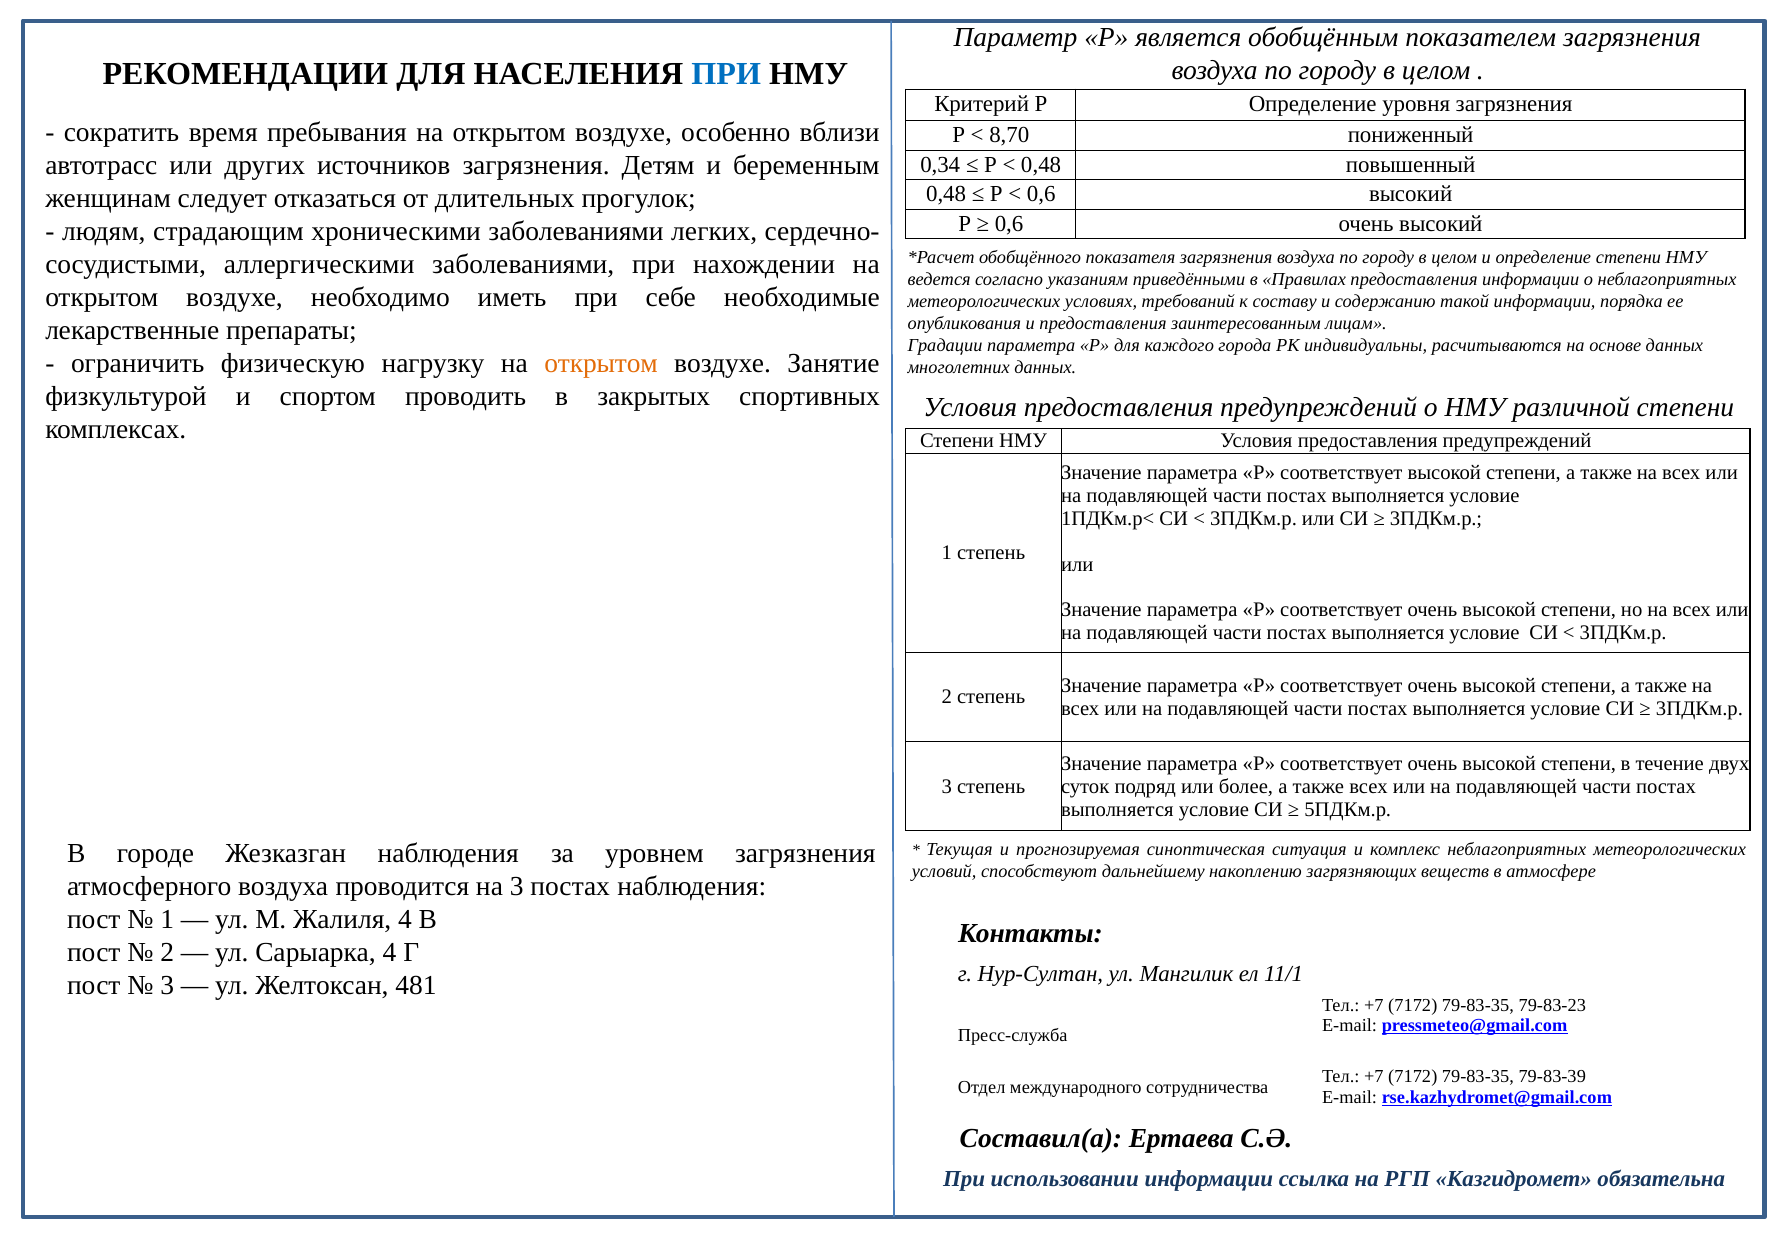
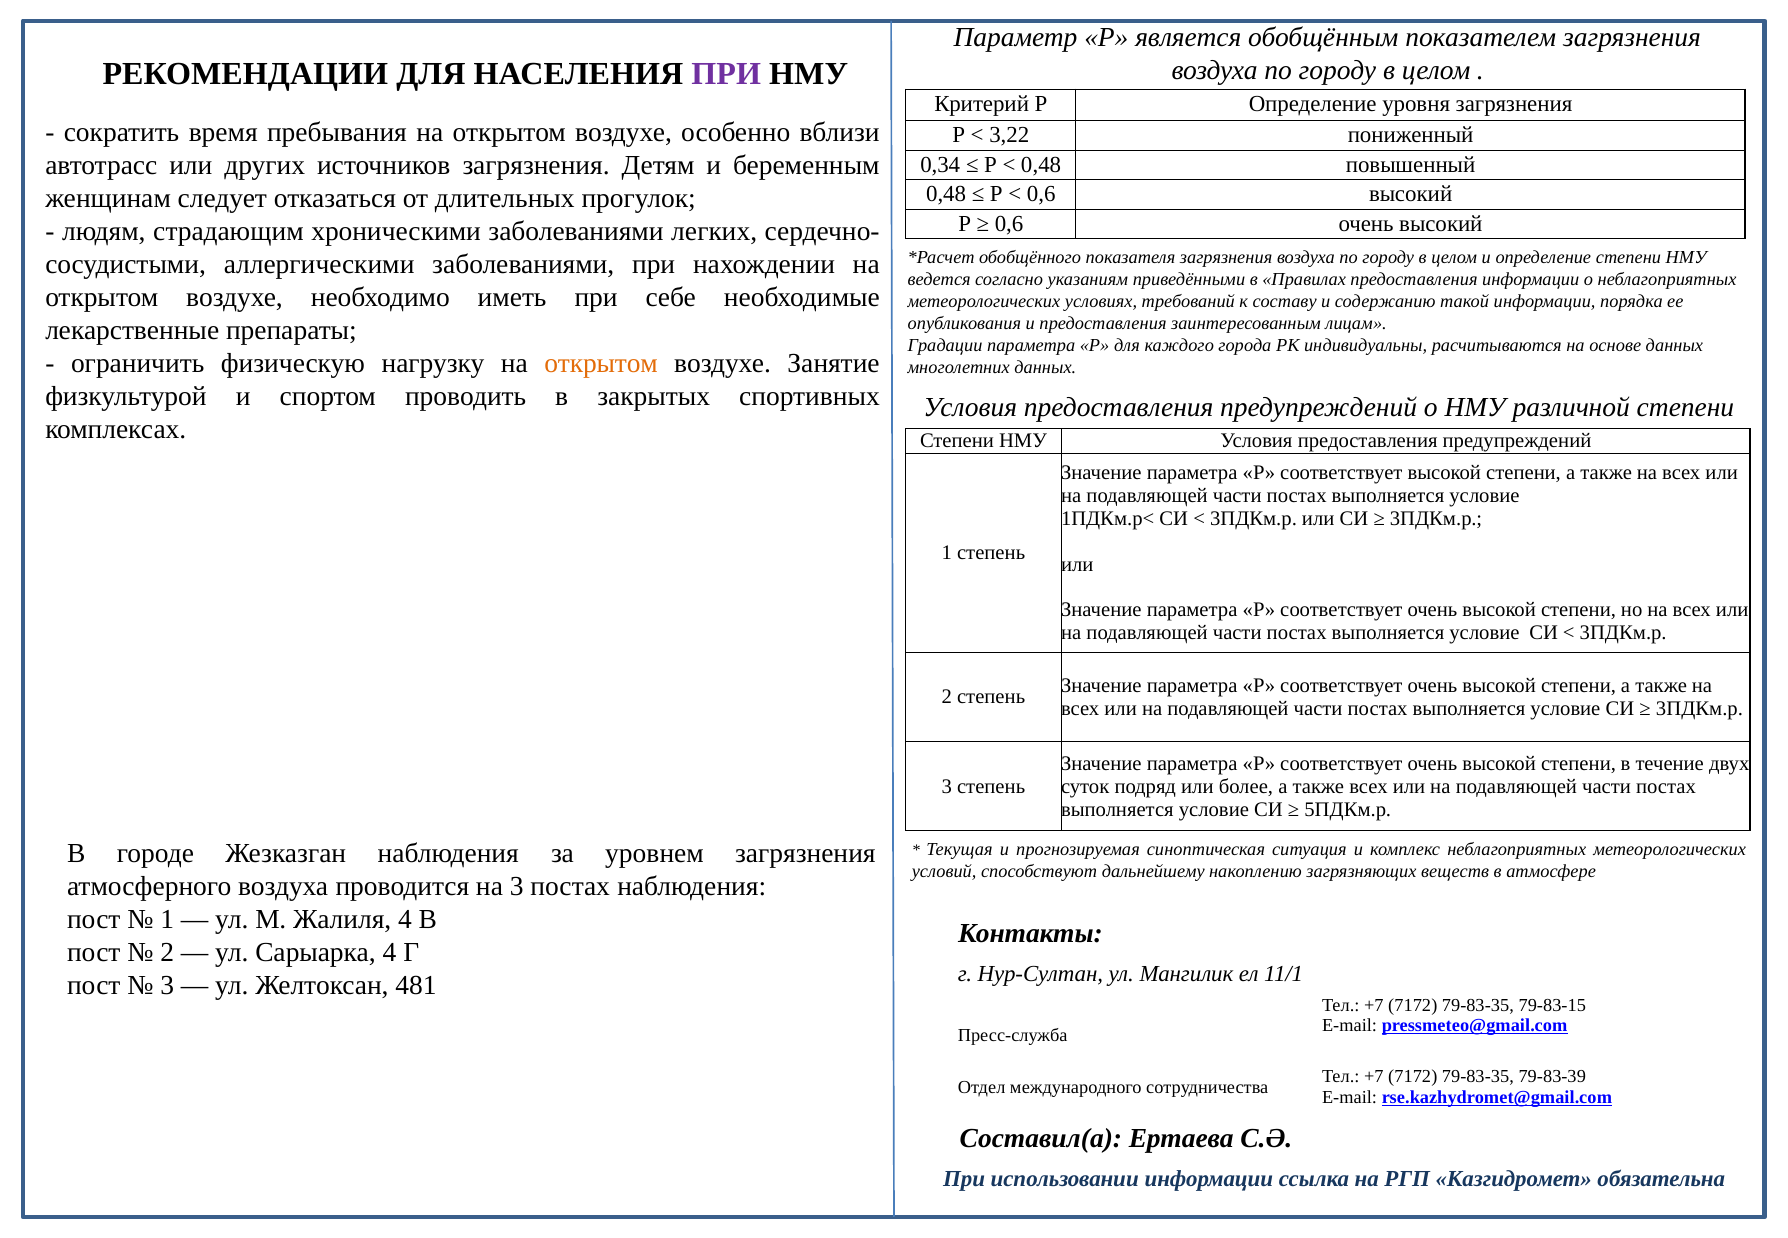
ПРИ colour: blue -> purple (726, 74)
8,70: 8,70 -> 3,22 (1009, 135)
79-83-23: 79-83-23 -> 79-83-15 (1552, 1005)
